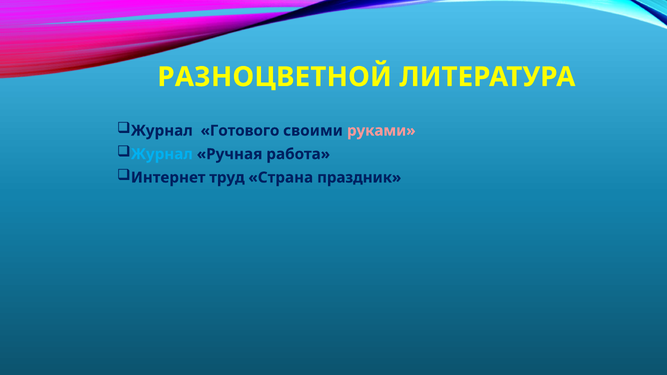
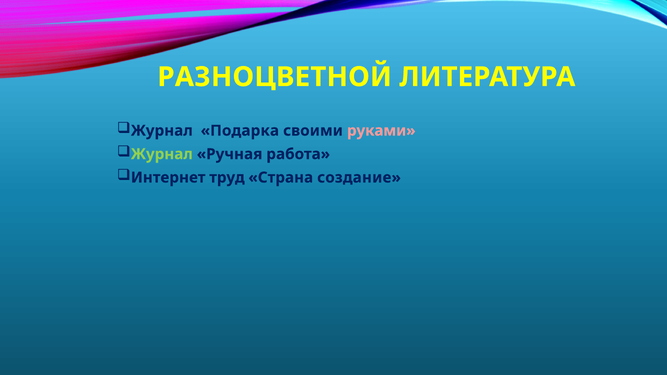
Готового: Готового -> Подарка (240, 131)
Журнал colour: light blue -> light green (162, 154)
праздник: праздник -> создание (359, 178)
